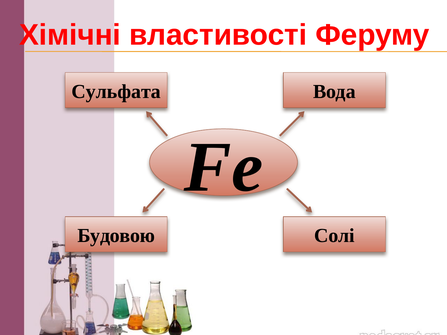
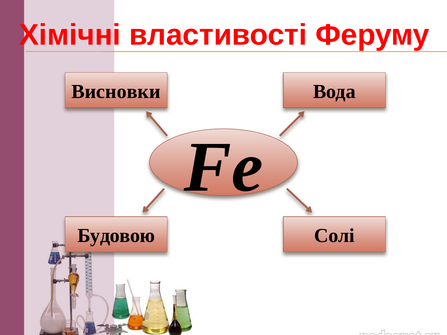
Сульфата: Сульфата -> Висновки (116, 92)
